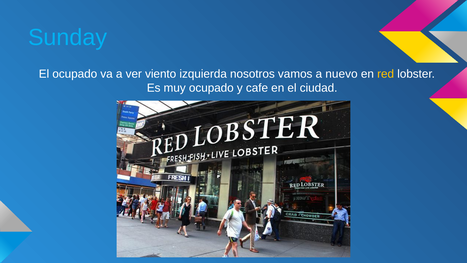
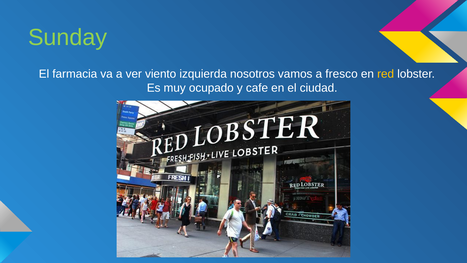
Sunday colour: light blue -> light green (68, 37)
El ocupado: ocupado -> farmacia (75, 74)
nuevo: nuevo -> fresco (342, 74)
